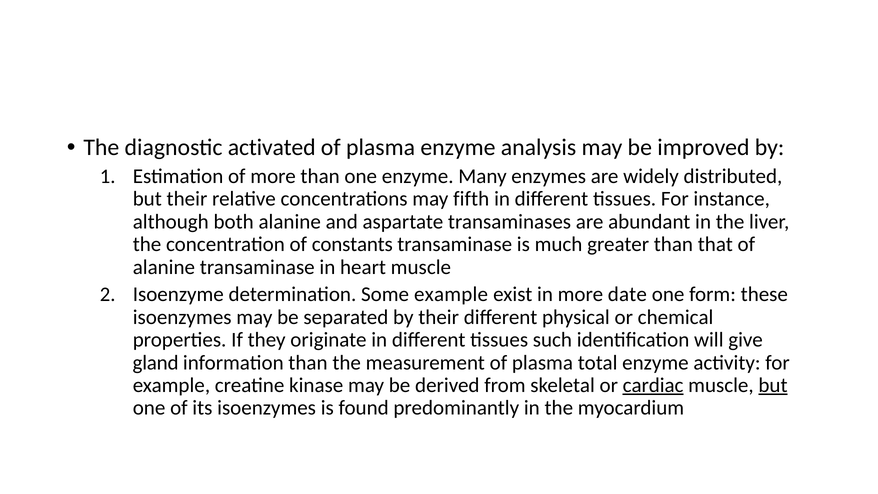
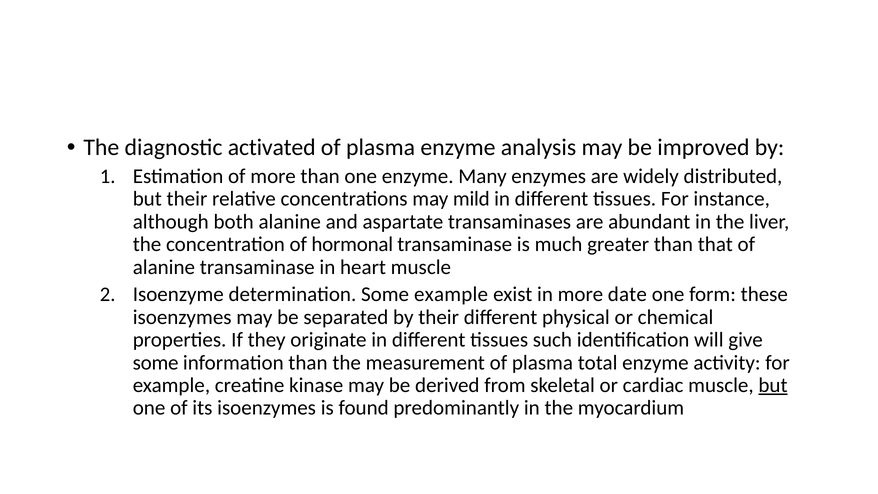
fifth: fifth -> mild (471, 199)
constants: constants -> hormonal (352, 244)
gland: gland -> some (156, 362)
cardiac underline: present -> none (653, 385)
